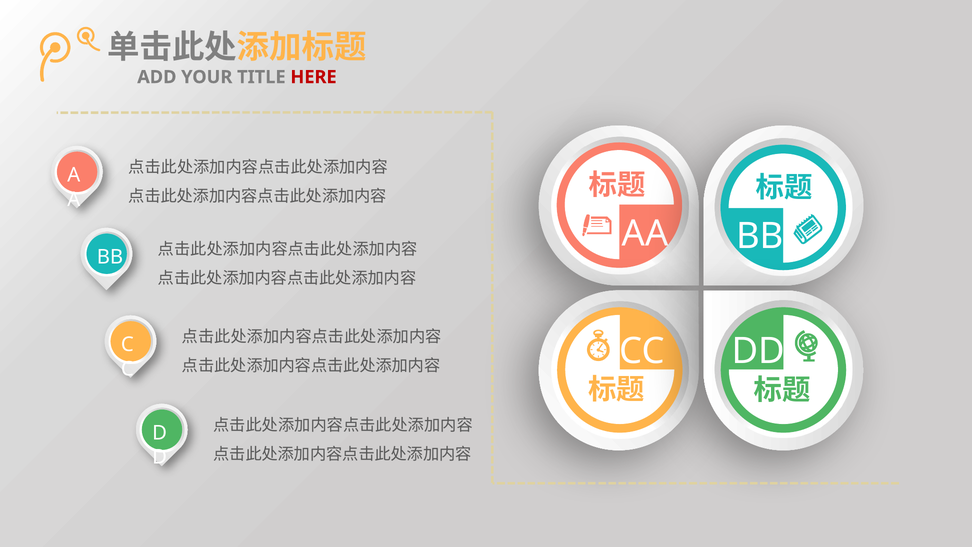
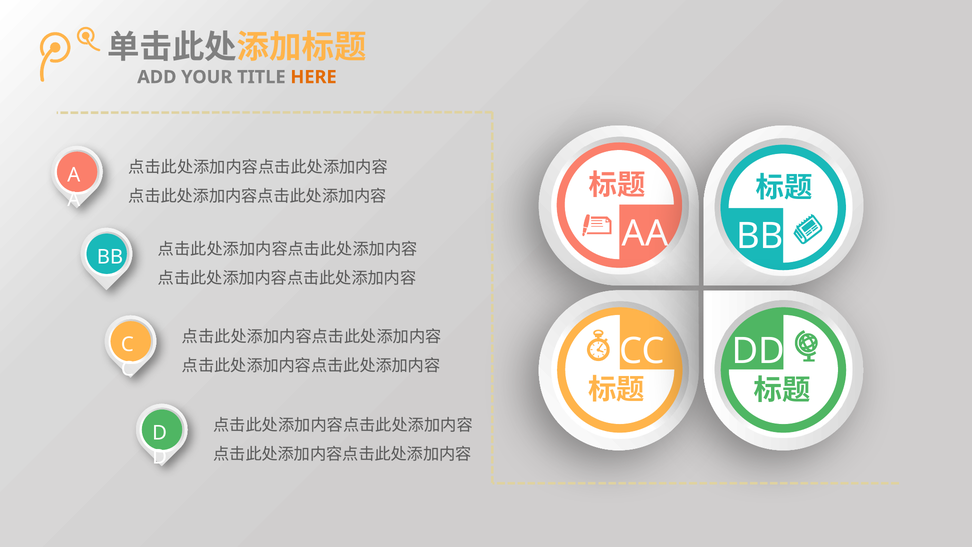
HERE colour: red -> orange (314, 77)
